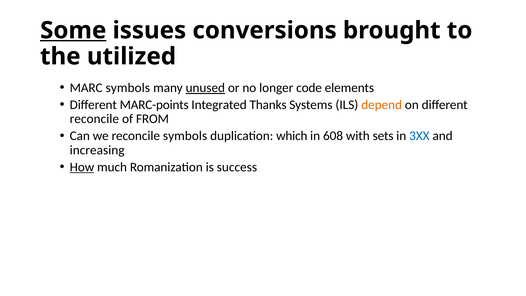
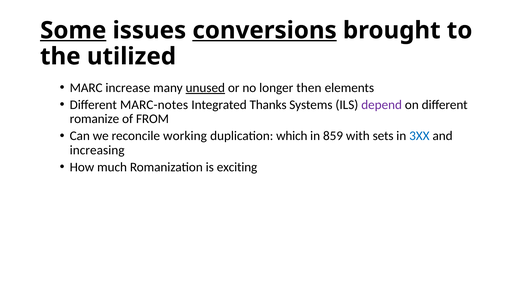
conversions underline: none -> present (265, 30)
MARC symbols: symbols -> increase (128, 88)
code: code -> then (309, 88)
MARC-points: MARC-points -> MARC-notes (154, 105)
depend colour: orange -> purple (382, 105)
reconcile: reconcile -> romanize (94, 119)
reconcile symbols: symbols -> working (185, 136)
608: 608 -> 859 (333, 136)
How underline: present -> none (82, 167)
success: success -> exciting (237, 167)
